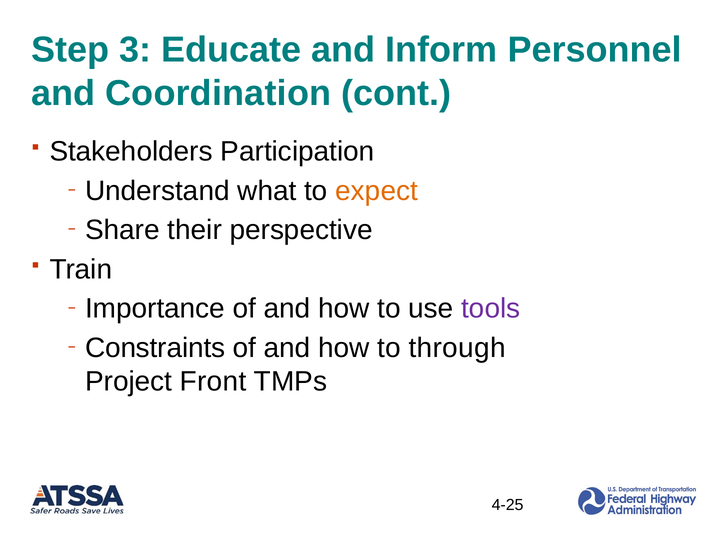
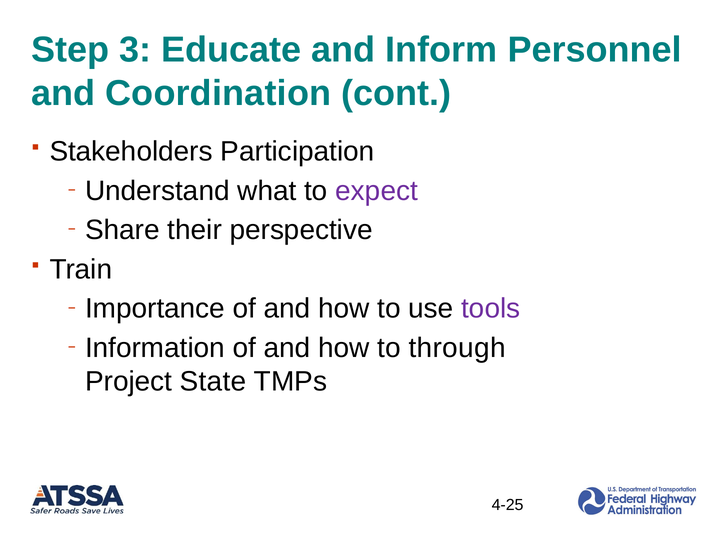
expect colour: orange -> purple (377, 191)
Constraints: Constraints -> Information (155, 348)
Front: Front -> State (213, 382)
